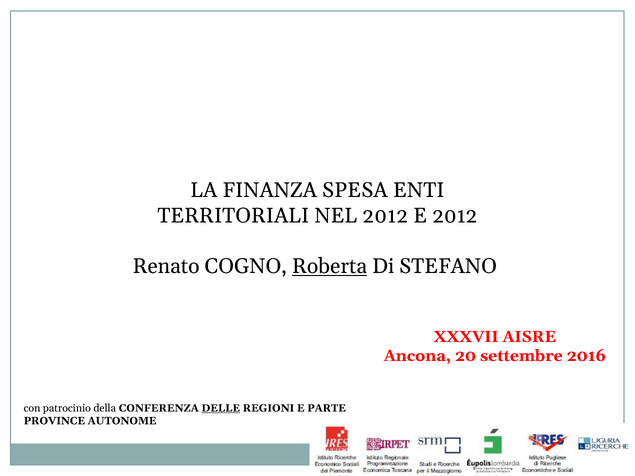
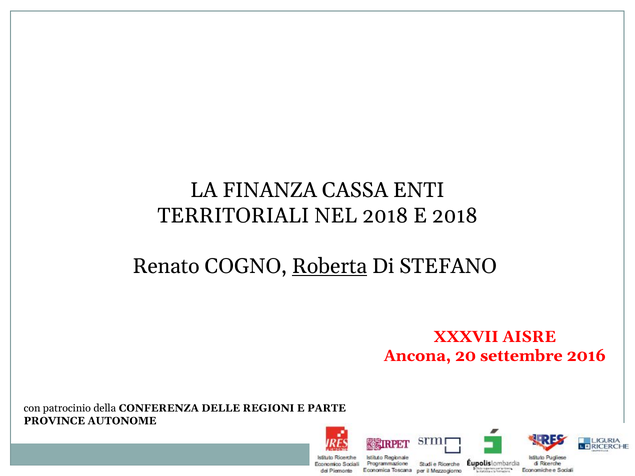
SPESA: SPESA -> CASSA (355, 190)
NEL 2012: 2012 -> 2018 (385, 216)
E 2012: 2012 -> 2018 (455, 216)
DELLE underline: present -> none (221, 408)
